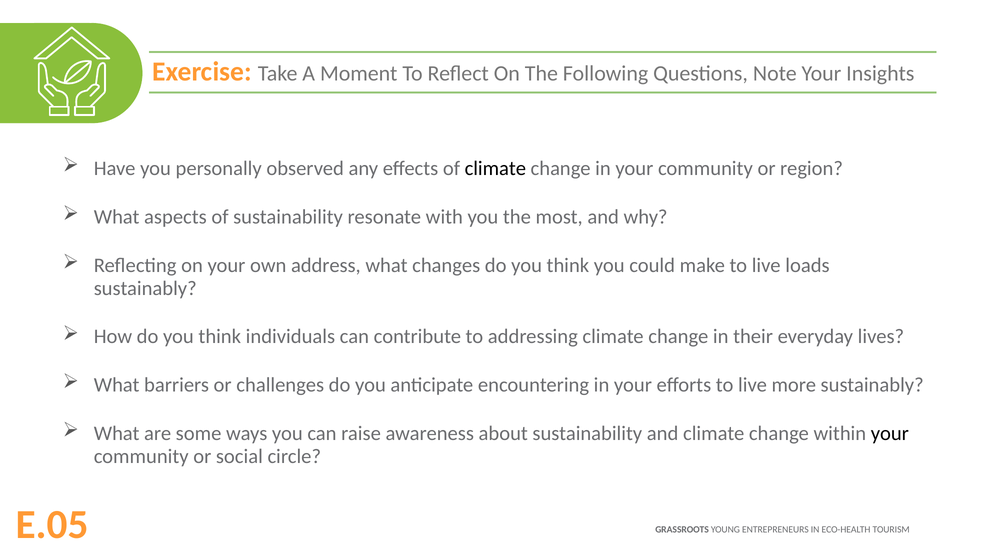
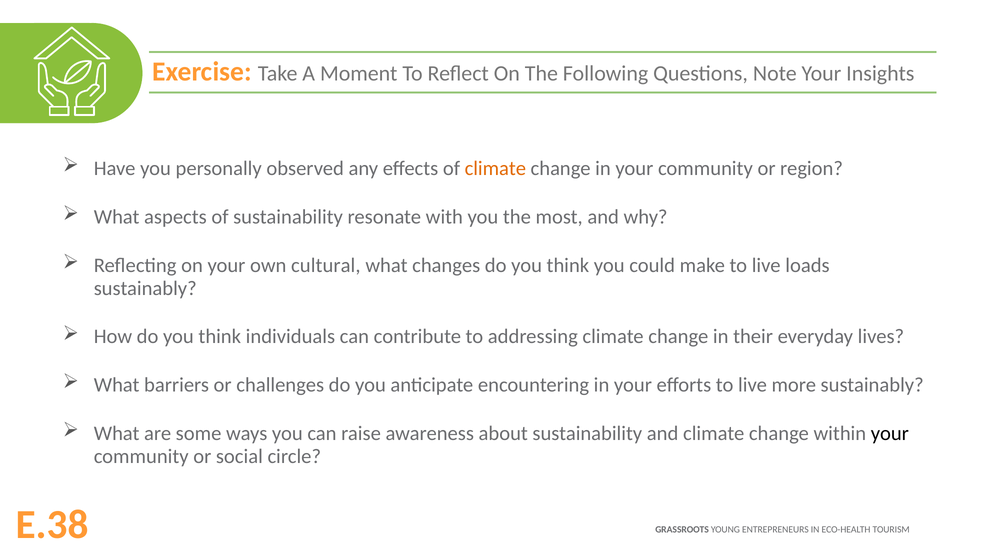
climate colour: black -> orange (495, 168)
address: address -> cultural (326, 265)
E.05: E.05 -> E.38 (52, 525)
